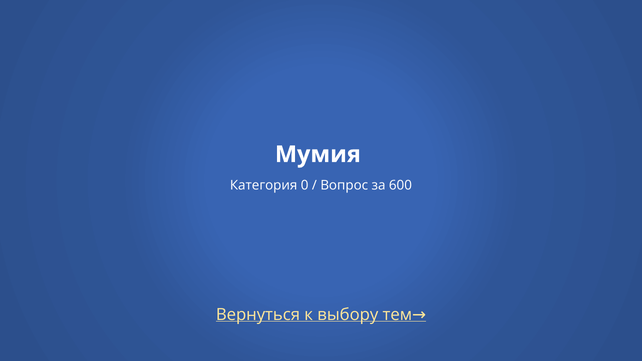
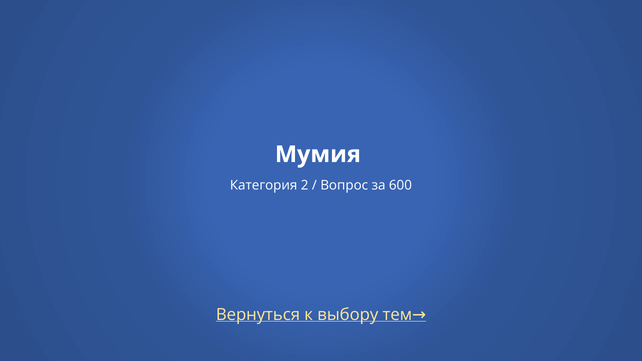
0: 0 -> 2 (305, 185)
